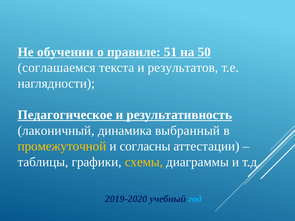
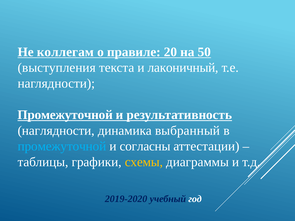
обучении: обучении -> коллегам (65, 52)
51: 51 -> 20 (170, 52)
соглашаемся: соглашаемся -> выступления (57, 68)
результатов: результатов -> лаконичный (183, 68)
Педагогическое: Педагогическое -> Промежуточной (65, 115)
лаконичный: лаконичный -> наглядности (56, 131)
промежуточной colour: yellow -> light blue (62, 146)
год colour: light blue -> white (195, 199)
